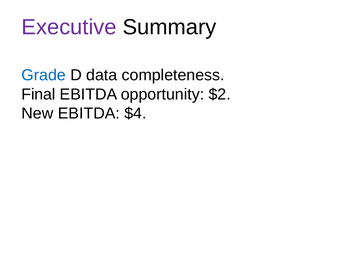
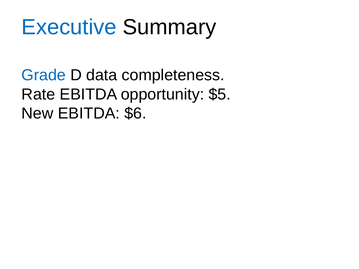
Executive colour: purple -> blue (69, 27)
Final: Final -> Rate (38, 94)
$2: $2 -> $5 (220, 94)
$4: $4 -> $6 (135, 114)
